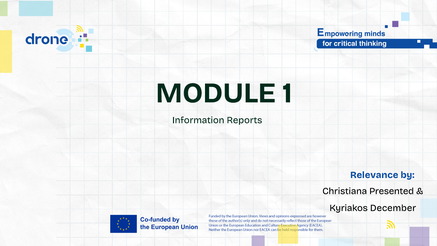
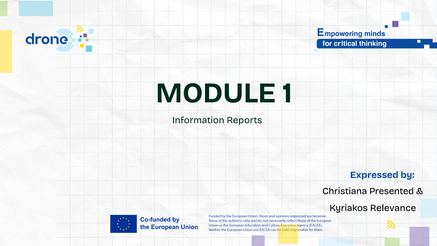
Relevance: Relevance -> Expressed (374, 175)
December: December -> Relevance (393, 208)
